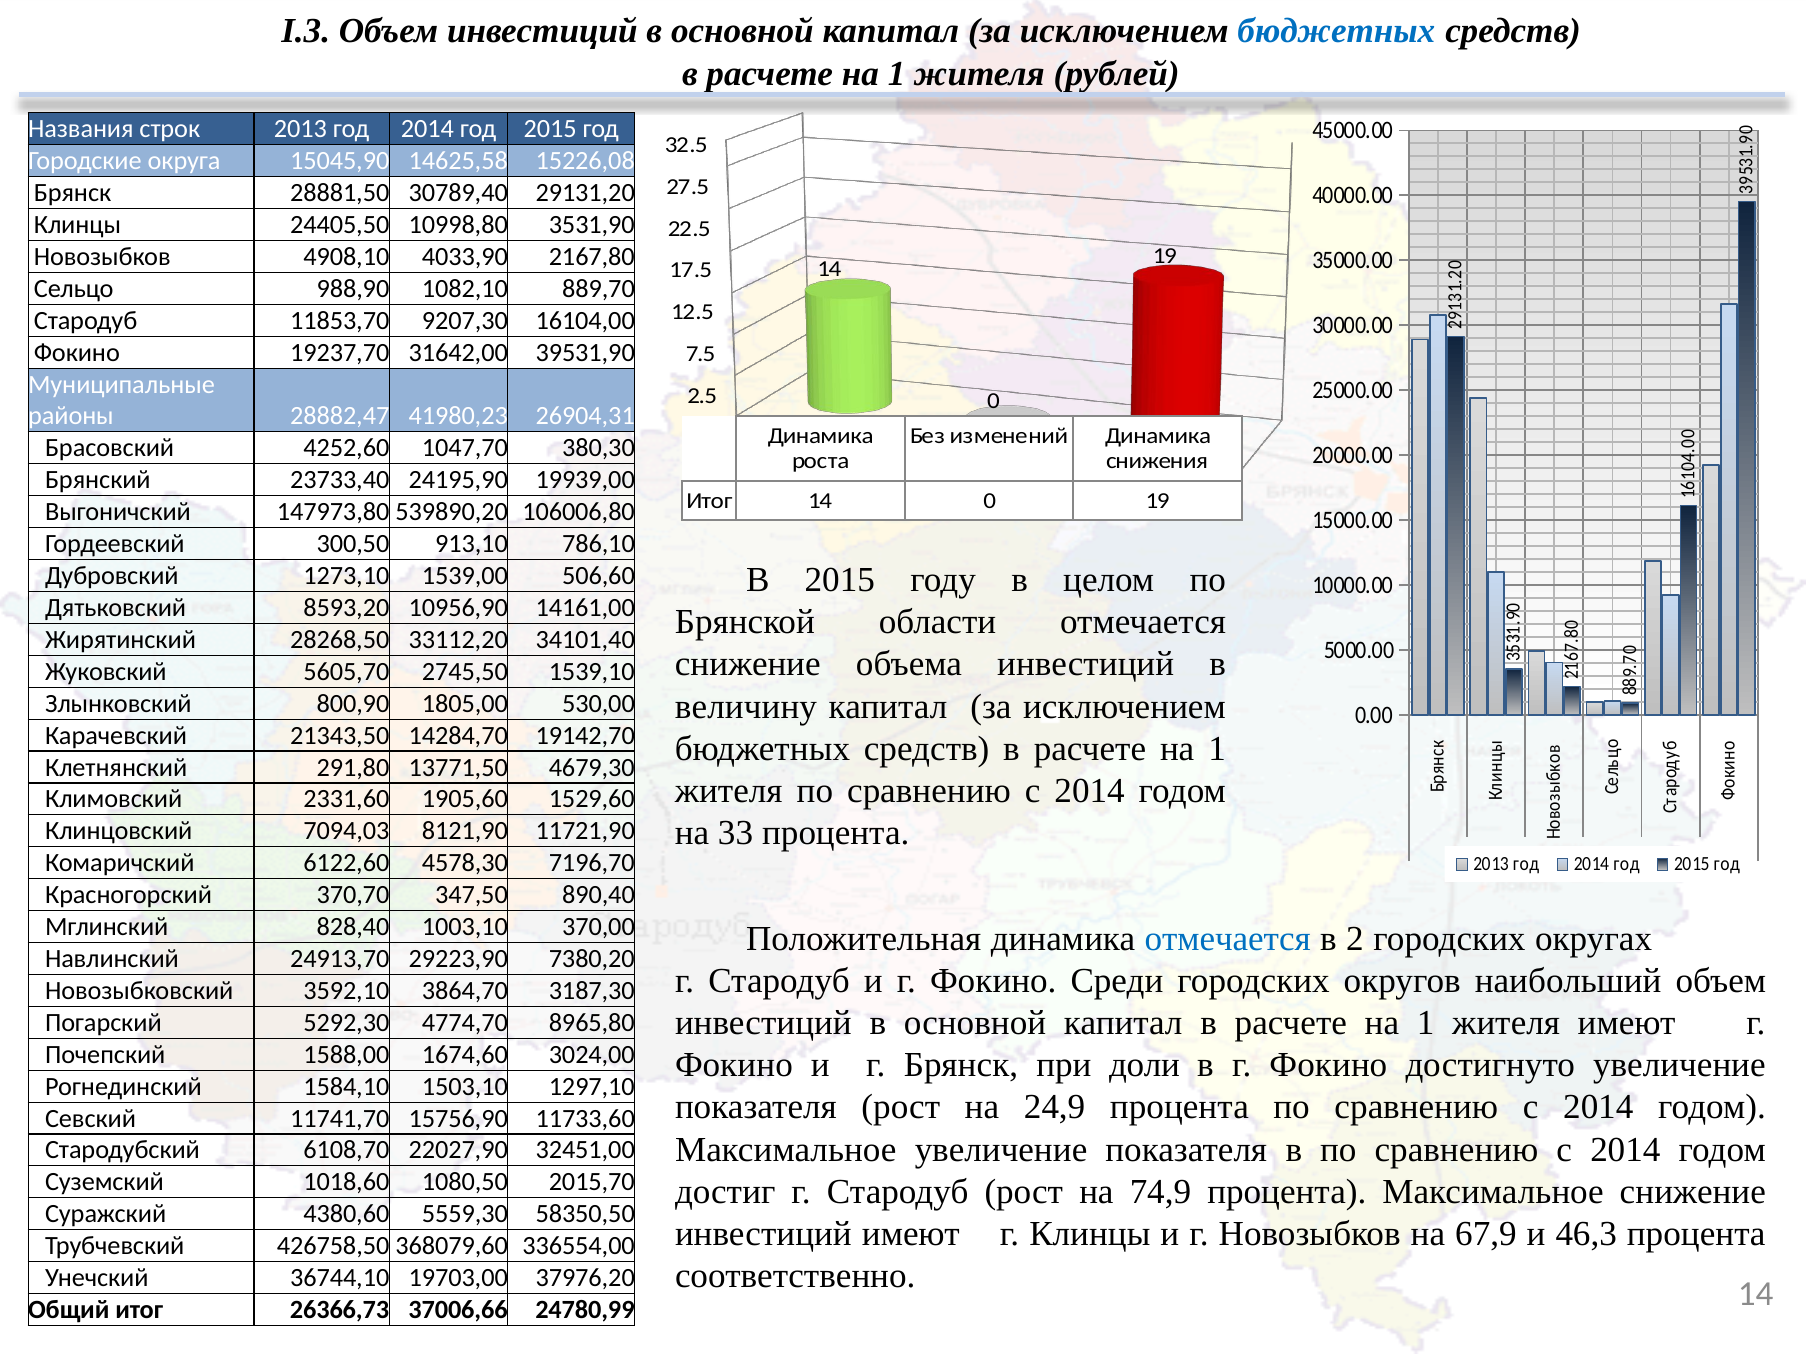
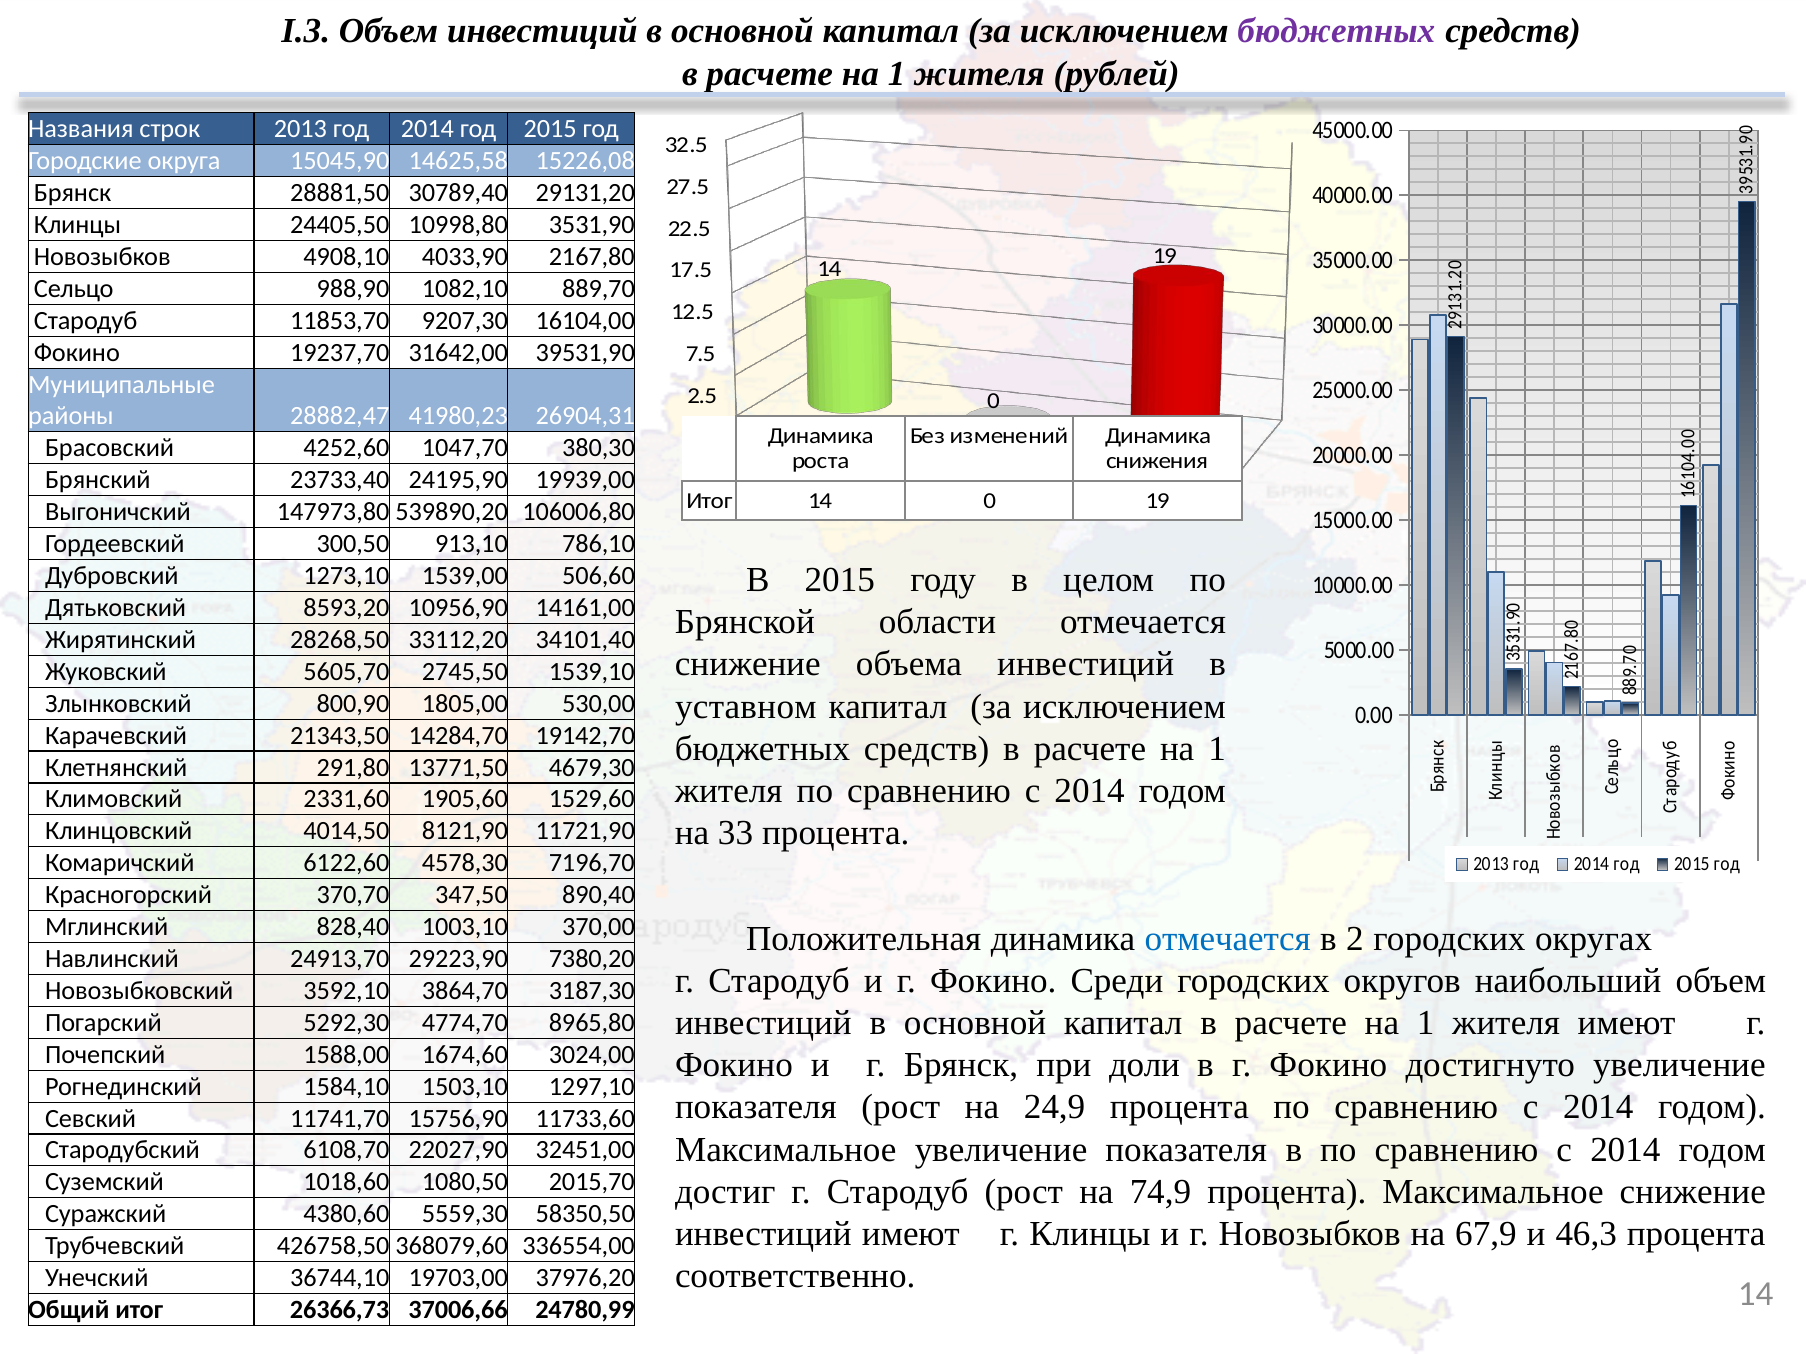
бюджетных colour: blue -> purple (1336, 31)
величину: величину -> уставном (746, 707)
7094,03: 7094,03 -> 4014,50 (346, 831)
